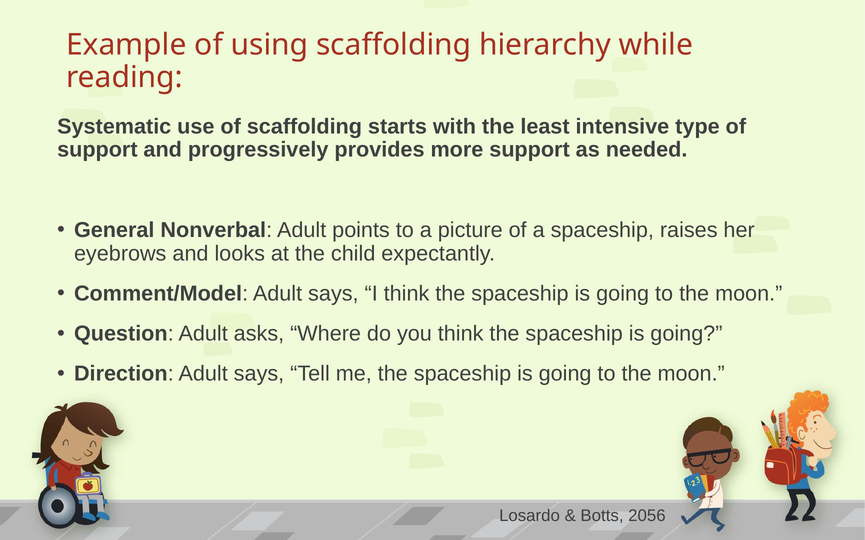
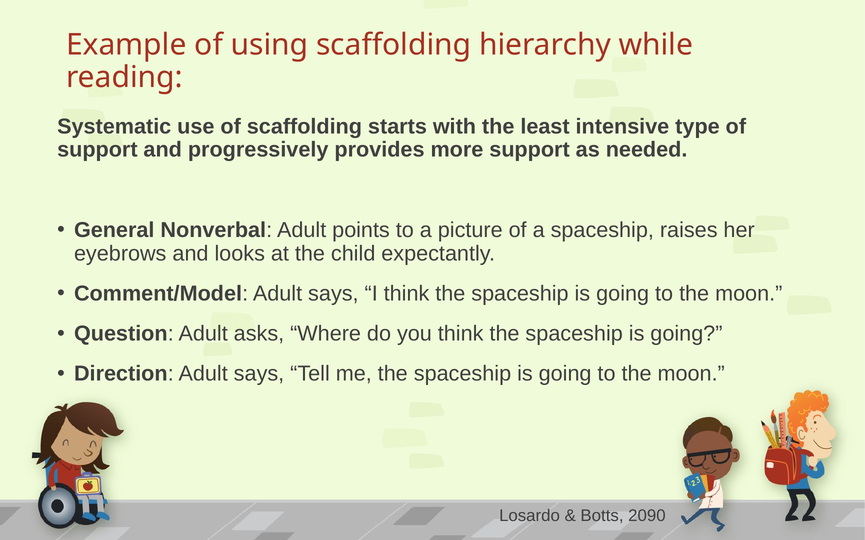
2056: 2056 -> 2090 (647, 517)
